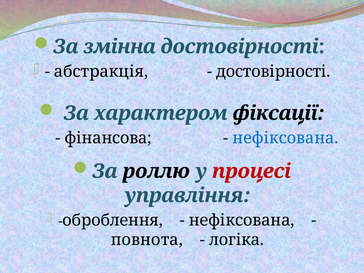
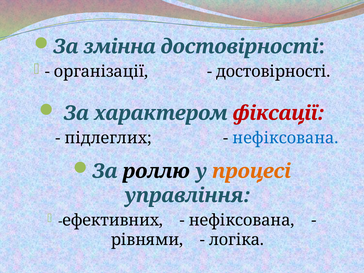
абстракція: абстракція -> організації (101, 71)
фіксації colour: black -> red (279, 113)
фінансова: фінансова -> підлеглих (108, 138)
процесі colour: red -> orange (251, 171)
оброблення: оброблення -> ефективних (113, 220)
повнота: повнота -> рівнями (147, 240)
